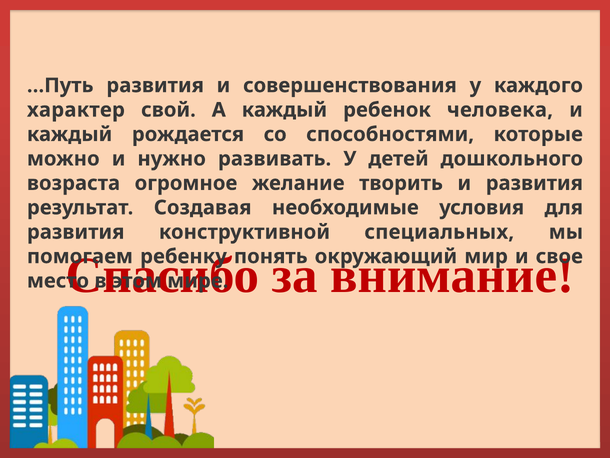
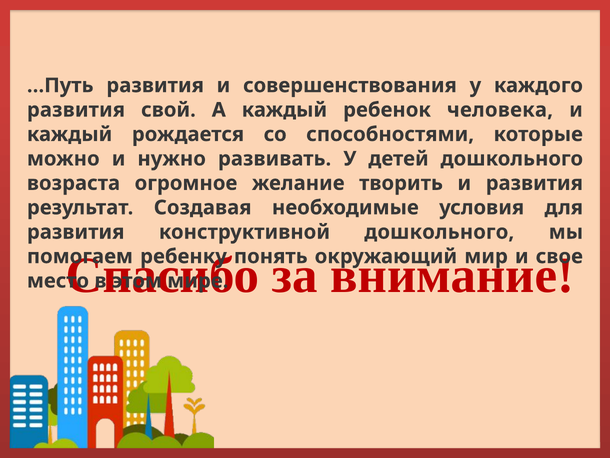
характер: характер -> развития (76, 110)
конструктивной специальных: специальных -> дошкольного (439, 232)
